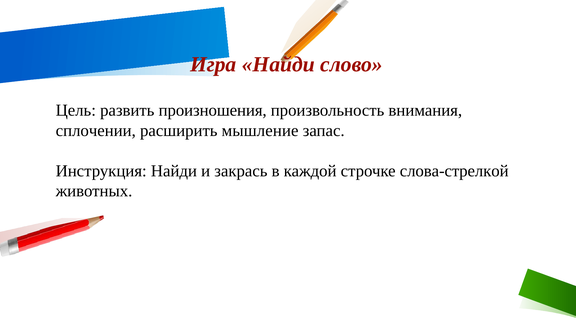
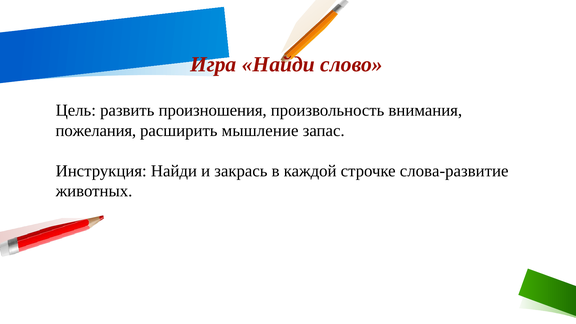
сплочении: сплочении -> пожелания (96, 131)
слова-стрелкой: слова-стрелкой -> слова-развитие (454, 171)
